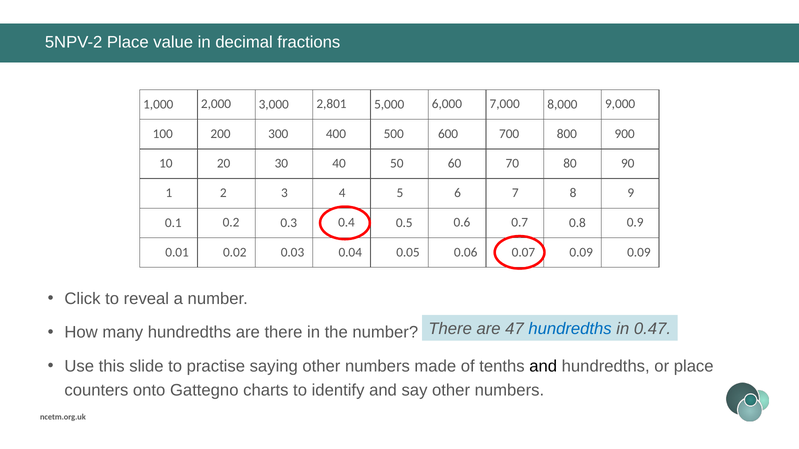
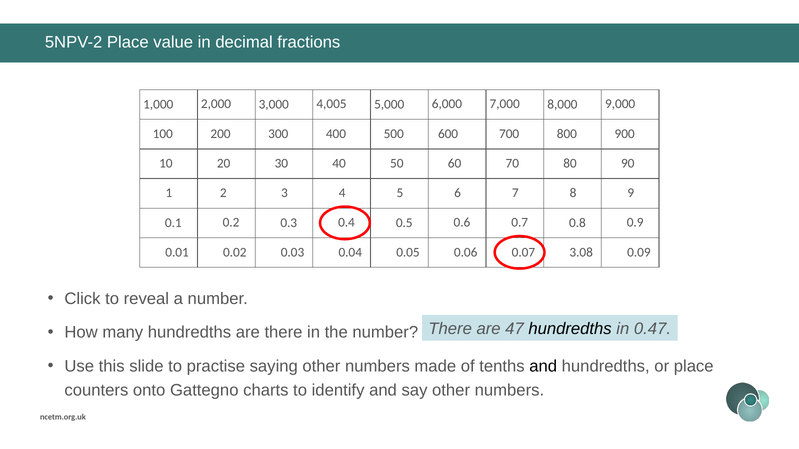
2,801: 2,801 -> 4,005 (331, 104)
0.09: 0.09 -> 3.08 (581, 253)
hundredths colour: blue -> black (570, 329)
